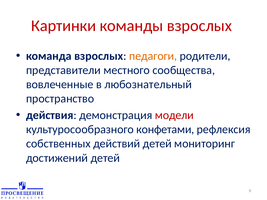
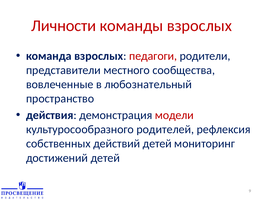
Картинки: Картинки -> Личности (64, 26)
педагоги colour: orange -> red (153, 56)
конфетами: конфетами -> родителей (165, 130)
